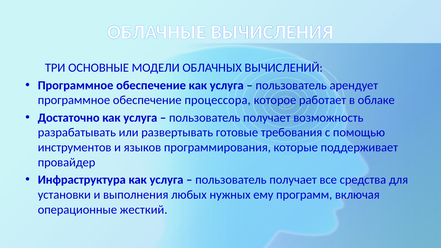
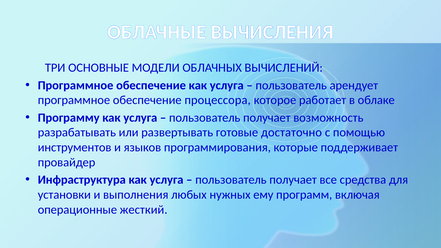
Достаточно: Достаточно -> Программу (69, 118)
требования: требования -> достаточно (291, 133)
